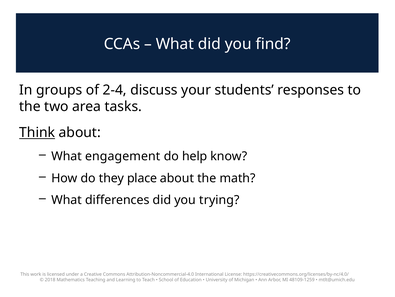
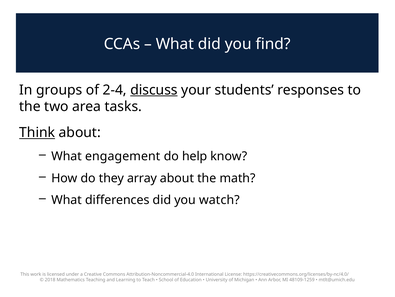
discuss underline: none -> present (154, 90)
place: place -> array (142, 178)
trying: trying -> watch (219, 200)
